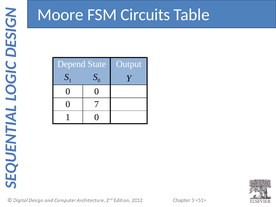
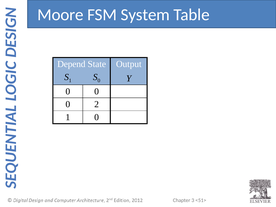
Circuits: Circuits -> System (145, 15)
7: 7 -> 2 (97, 104)
